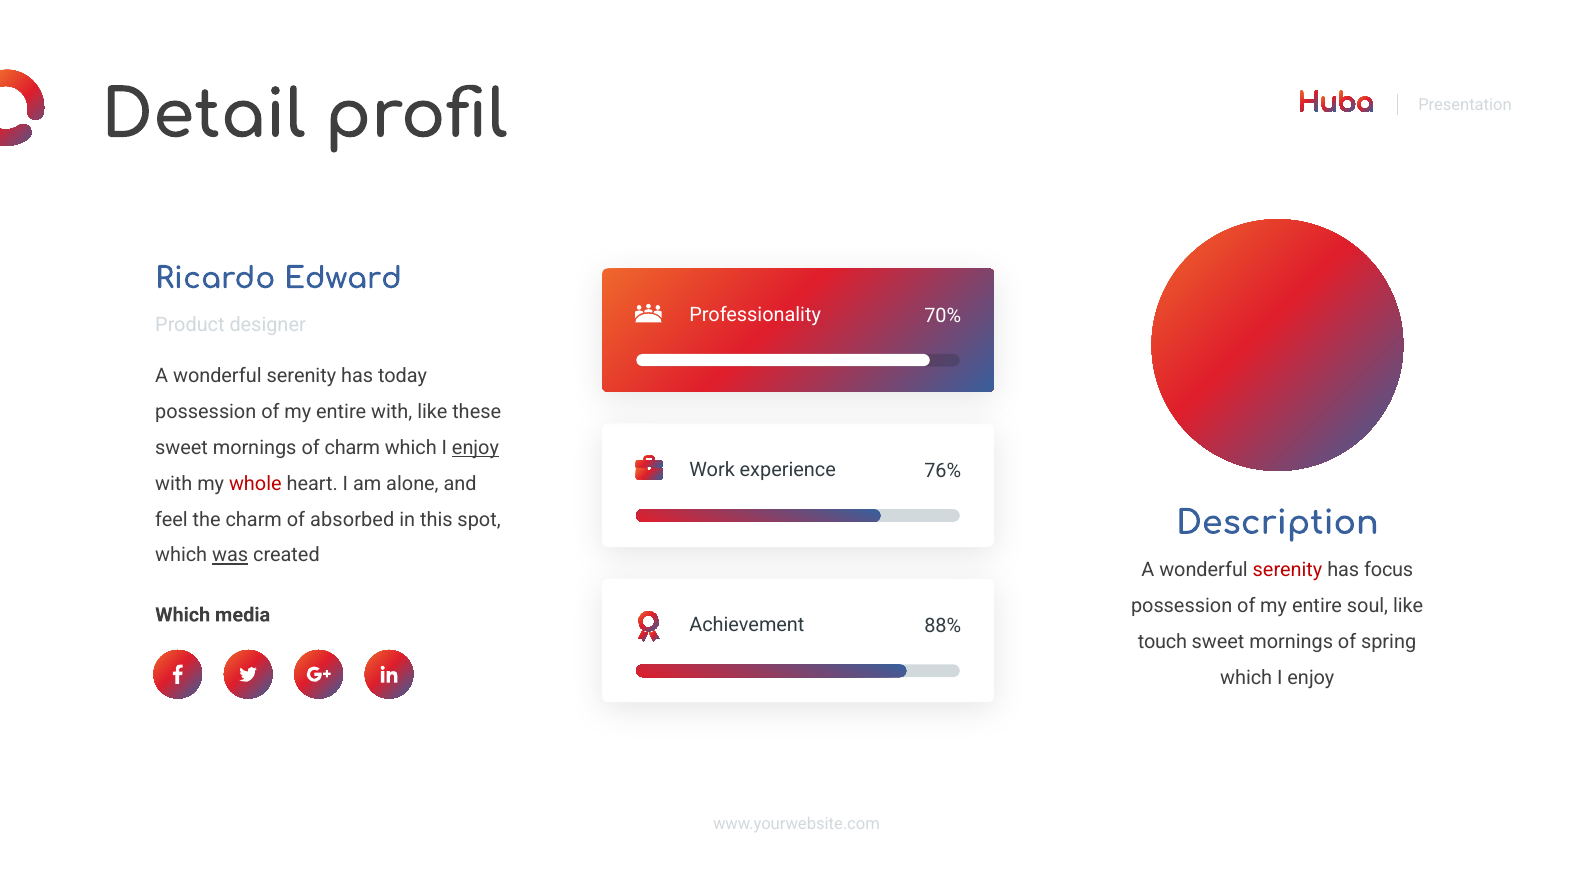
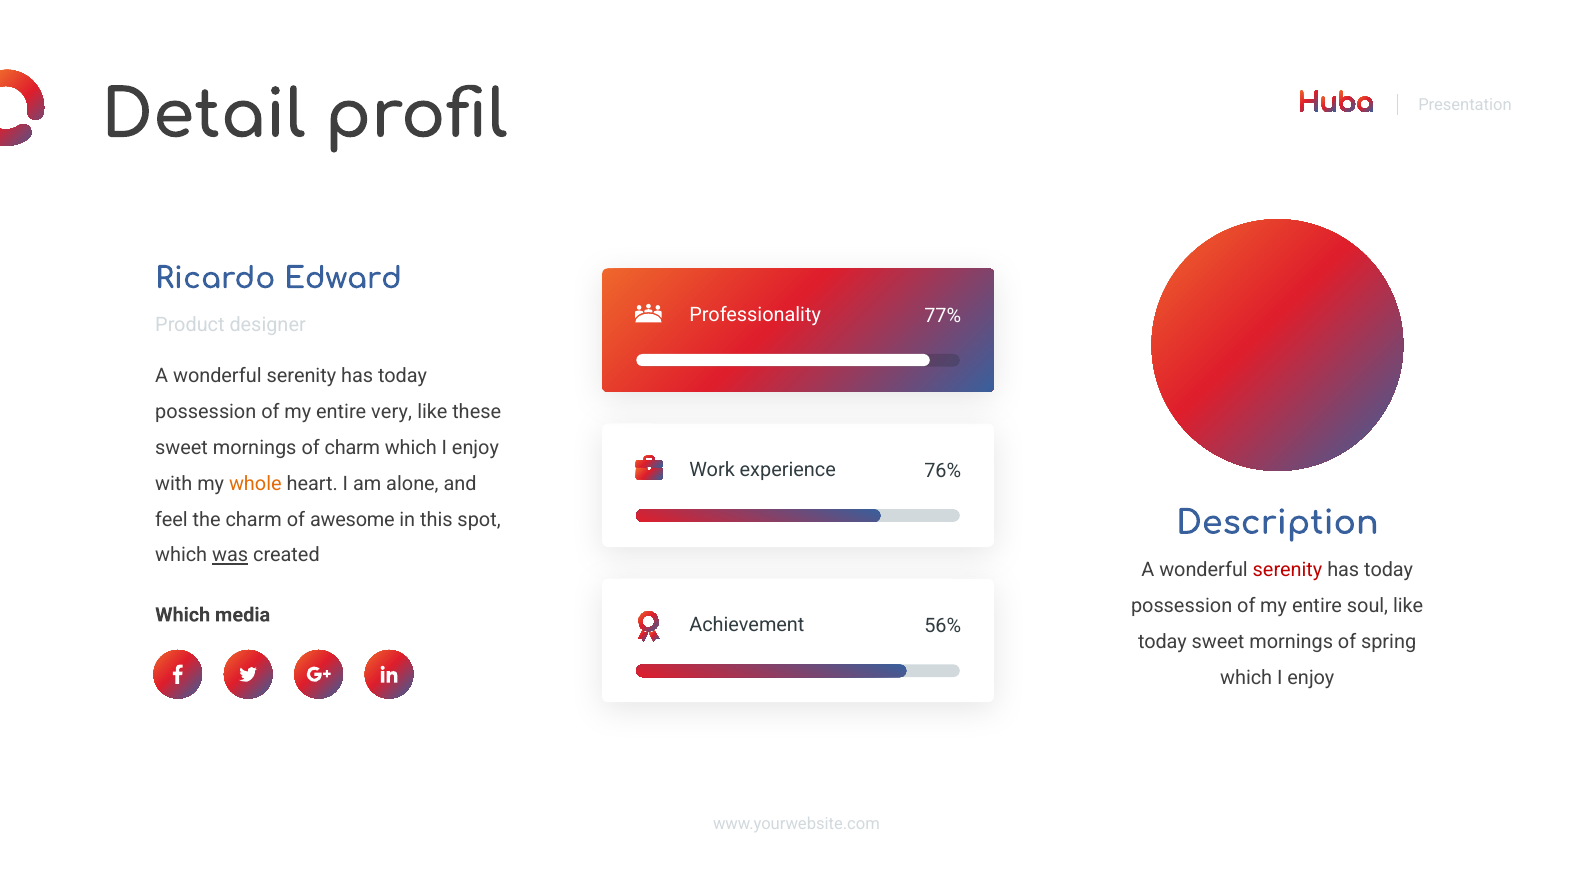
70%: 70% -> 77% (943, 316)
entire with: with -> very (392, 412)
enjoy underline: present -> none (475, 448)
whole colour: red -> orange (255, 484)
absorbed: absorbed -> awesome (352, 520)
focus: focus -> today (1389, 570)
88%: 88% -> 56% (943, 626)
touch: touch -> today (1162, 642)
